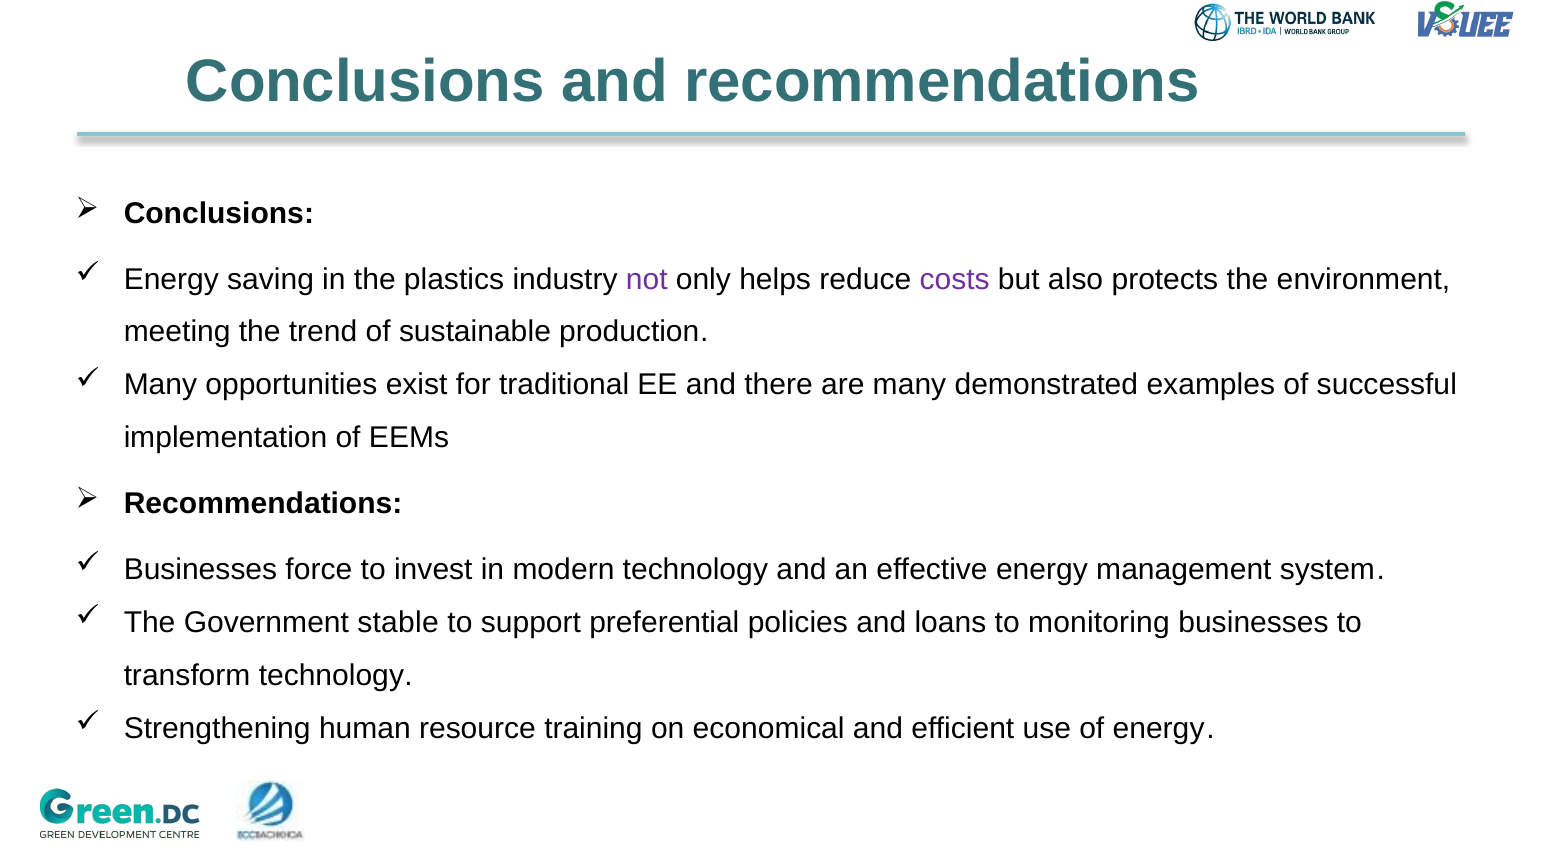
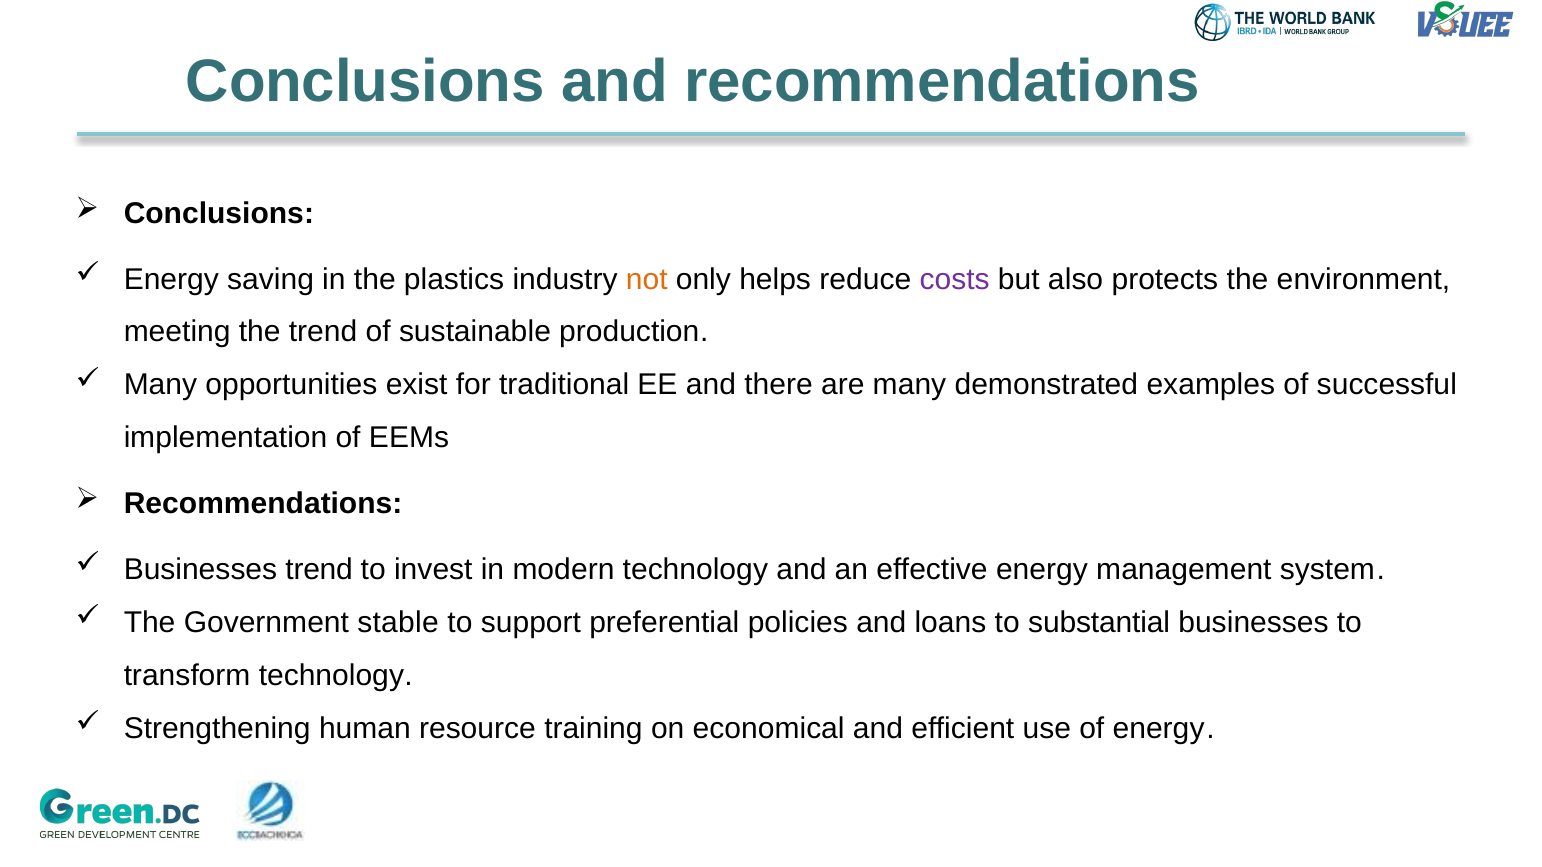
not colour: purple -> orange (647, 279)
Businesses force: force -> trend (319, 570)
monitoring: monitoring -> substantial (1099, 623)
